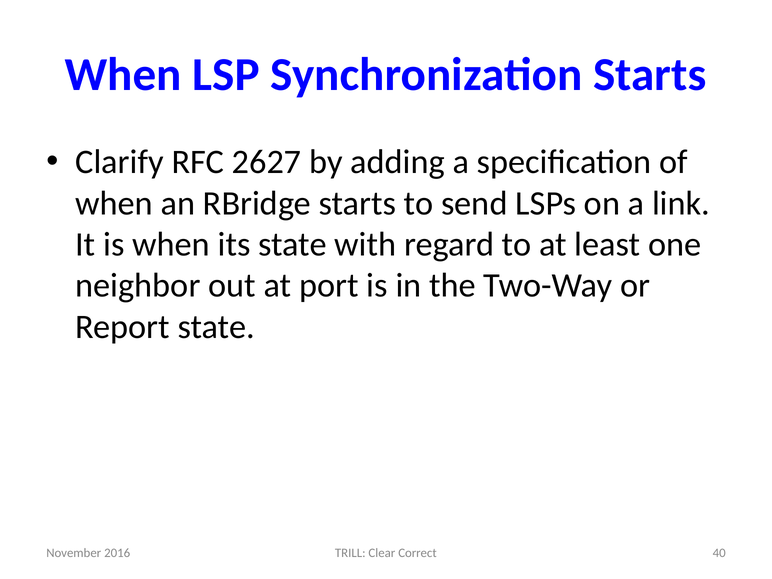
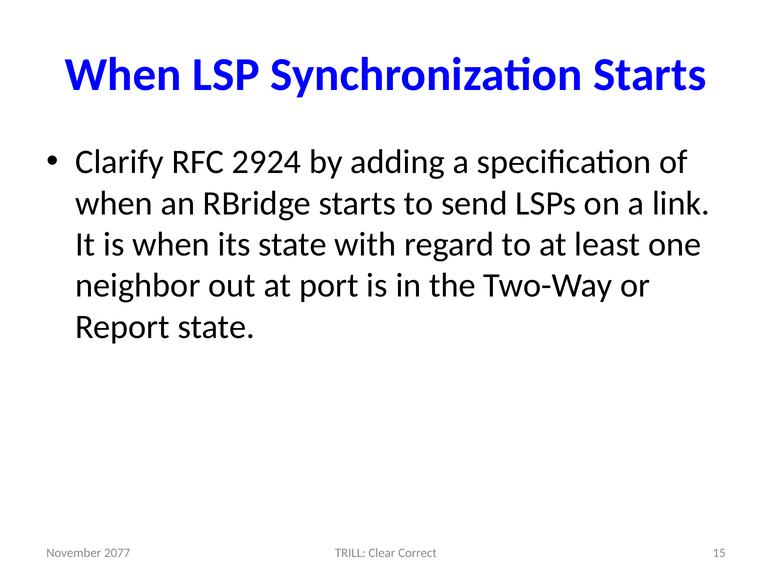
2627: 2627 -> 2924 (267, 162)
40: 40 -> 15 (719, 553)
2016: 2016 -> 2077 (117, 553)
